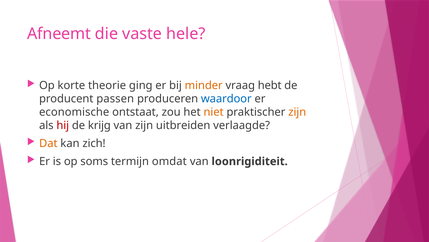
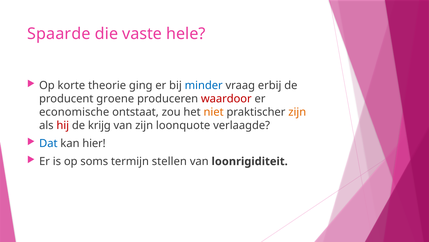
Afneemt: Afneemt -> Spaarde (59, 34)
minder colour: orange -> blue (204, 85)
hebt: hebt -> erbij (270, 85)
passen: passen -> groene (115, 98)
waardoor colour: blue -> red (226, 98)
uitbreiden: uitbreiden -> loonquote (183, 125)
Dat colour: orange -> blue (48, 143)
zich: zich -> hier (94, 143)
omdat: omdat -> stellen (169, 161)
